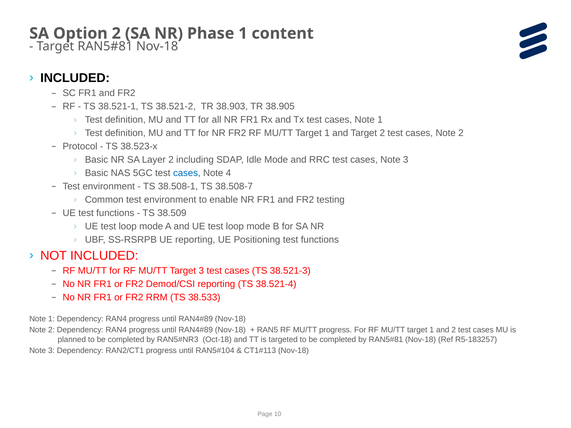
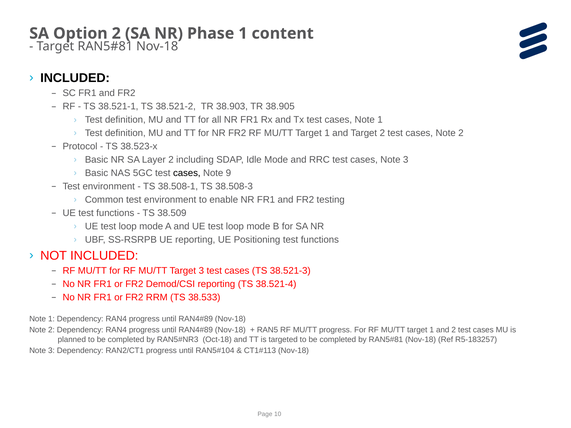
cases colour: blue -> black (187, 173)
4: 4 -> 9 (228, 173)
38.508-7: 38.508-7 -> 38.508-3 (234, 186)
